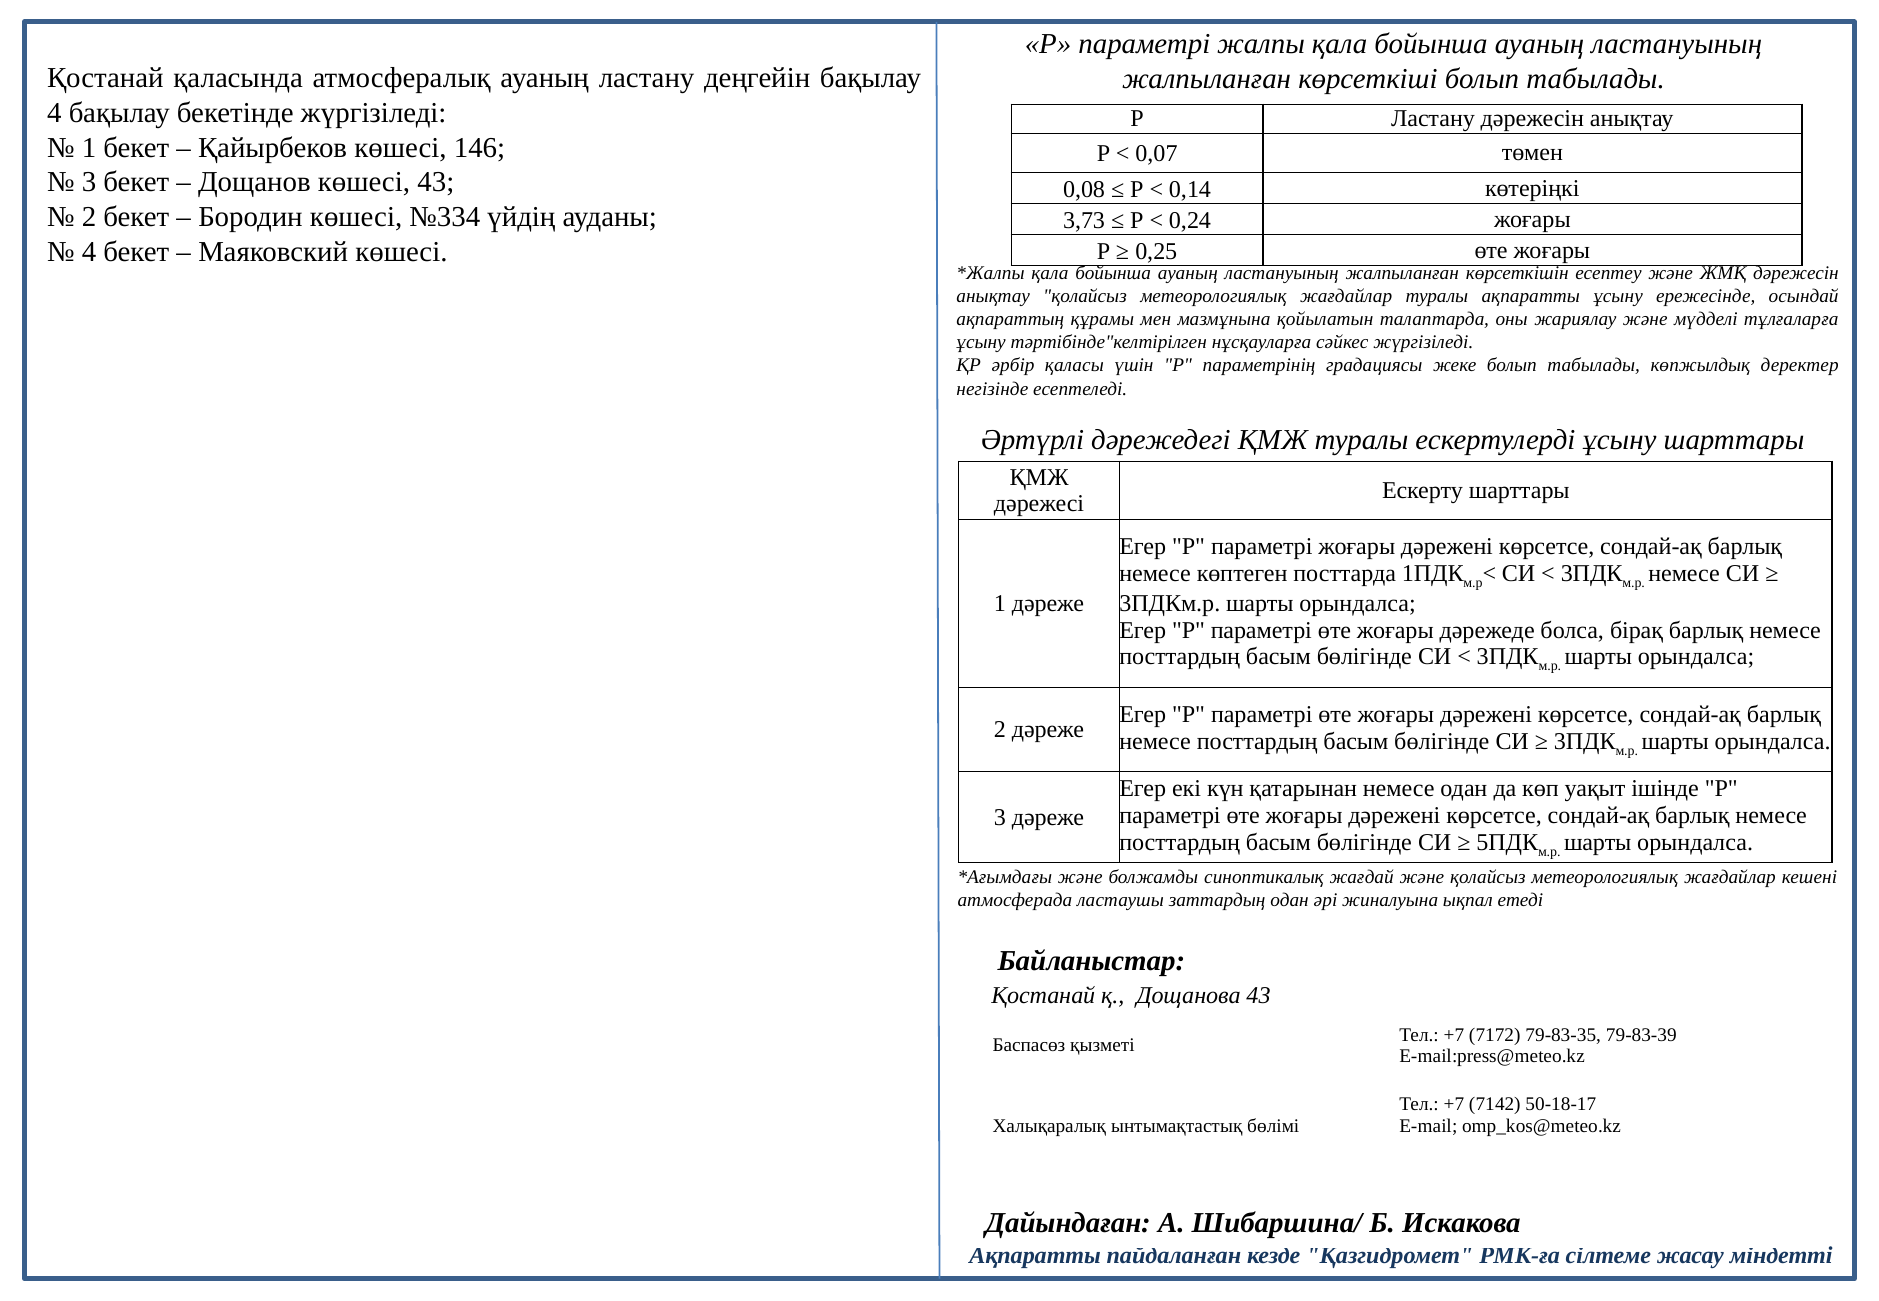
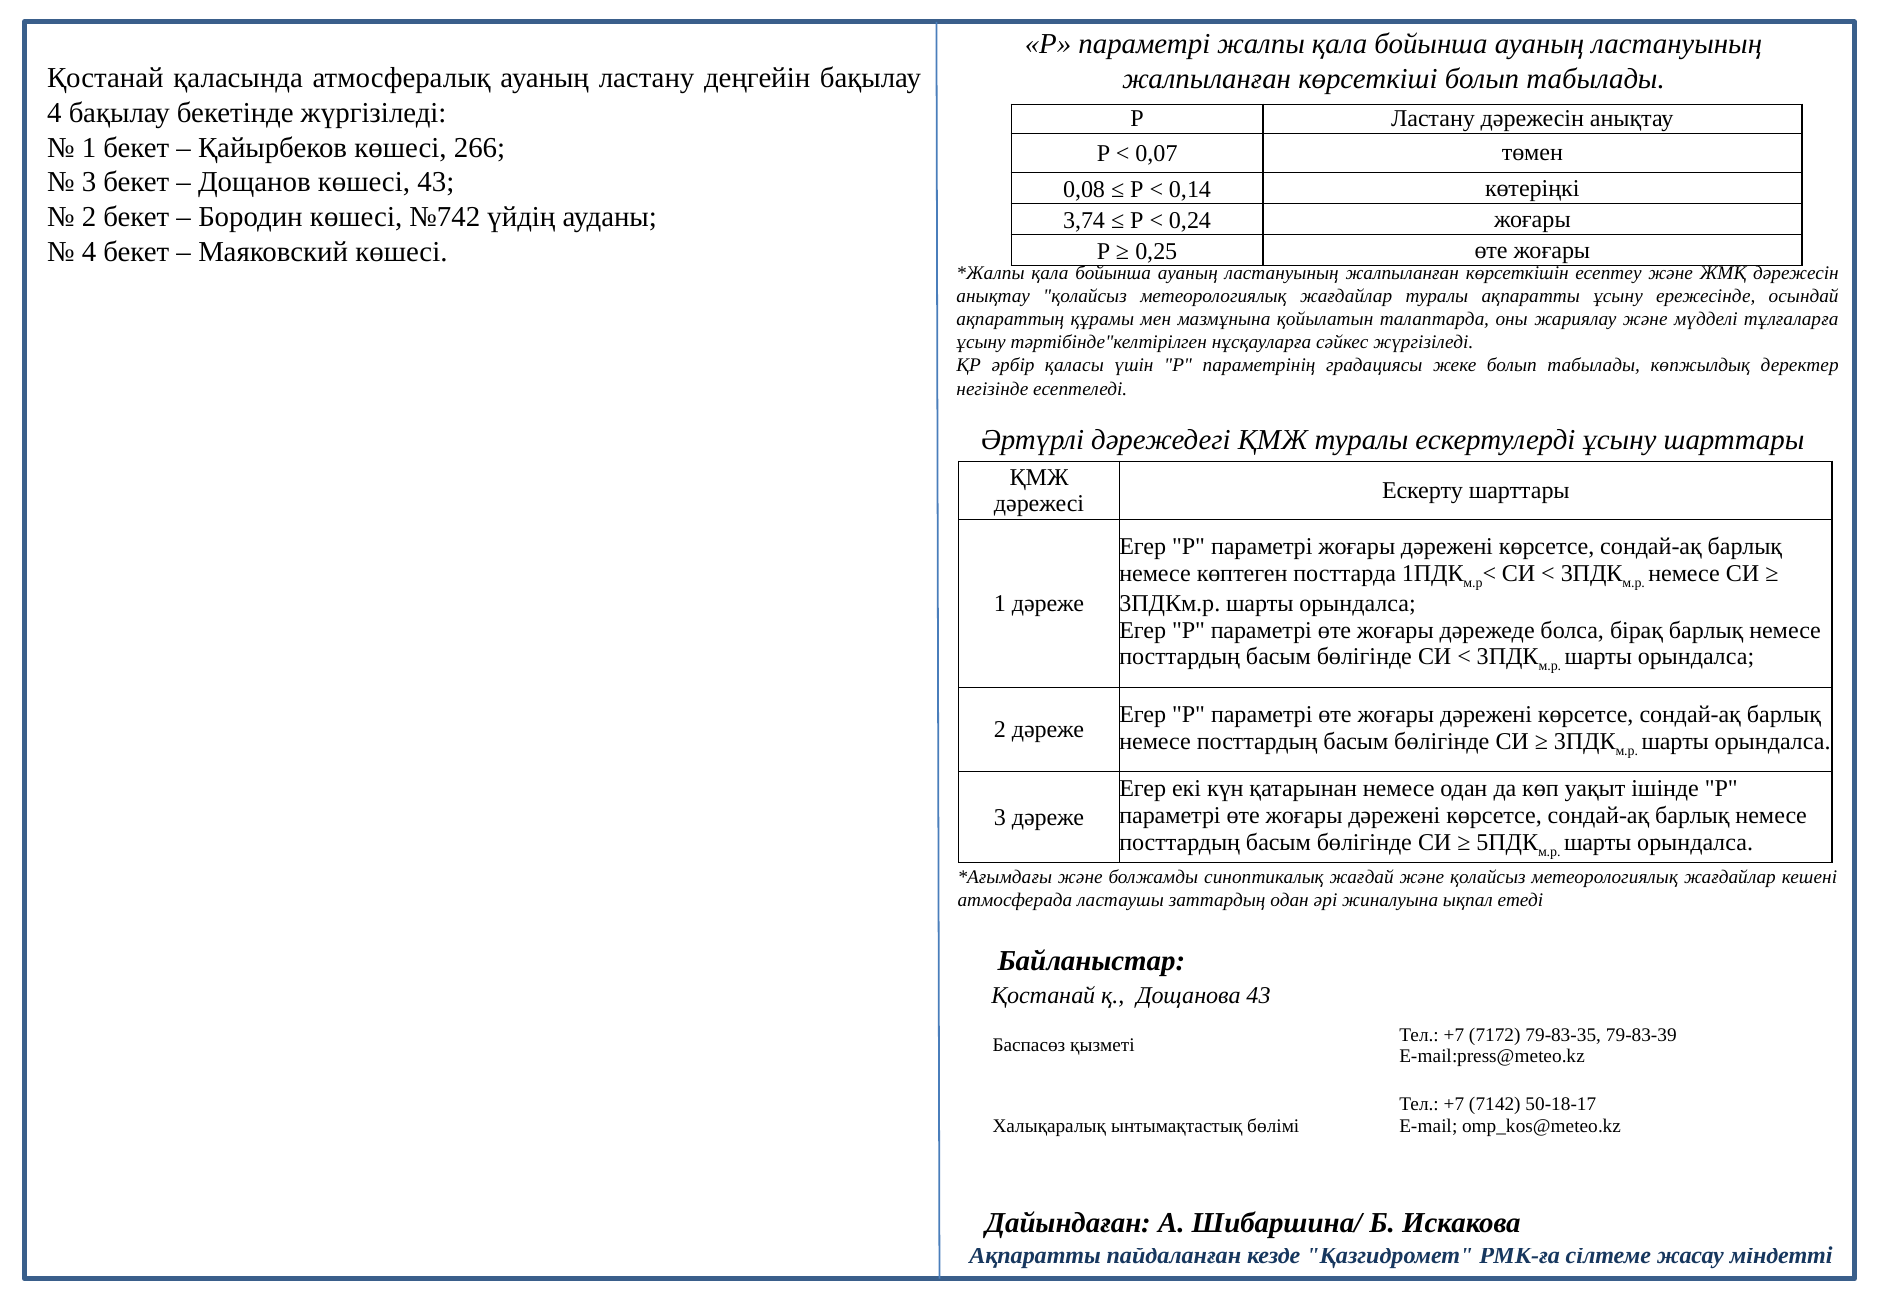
146: 146 -> 266 (479, 148)
№334: №334 -> №742 (445, 217)
3,73: 3,73 -> 3,74 (1084, 220)
